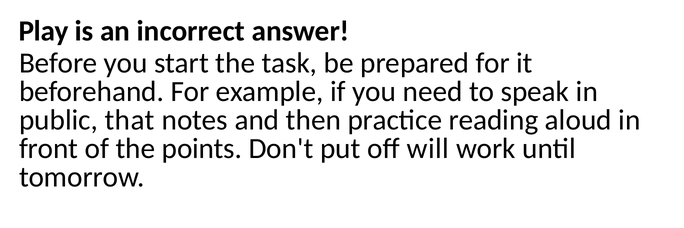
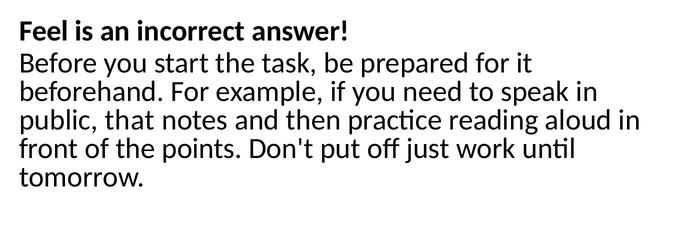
Play: Play -> Feel (44, 31)
will: will -> just (428, 148)
